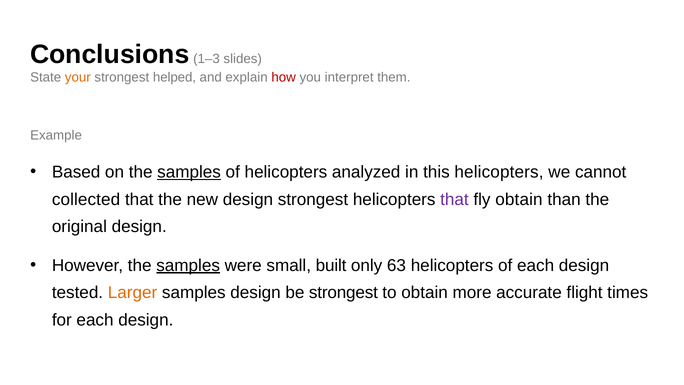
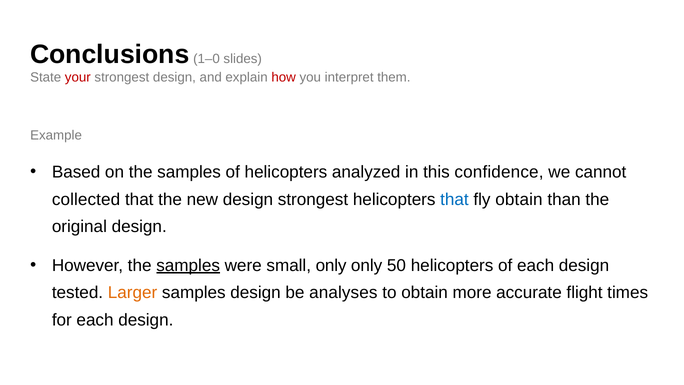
1–3: 1–3 -> 1–0 (206, 59)
your colour: orange -> red (78, 77)
strongest helped: helped -> design (174, 77)
samples underline: present -> none (189, 172)
this helicopters: helicopters -> confidence (499, 172)
that colour: purple -> blue (454, 199)
small built: built -> only (331, 265)
63: 63 -> 50 (396, 265)
be strongest: strongest -> analyses (343, 293)
